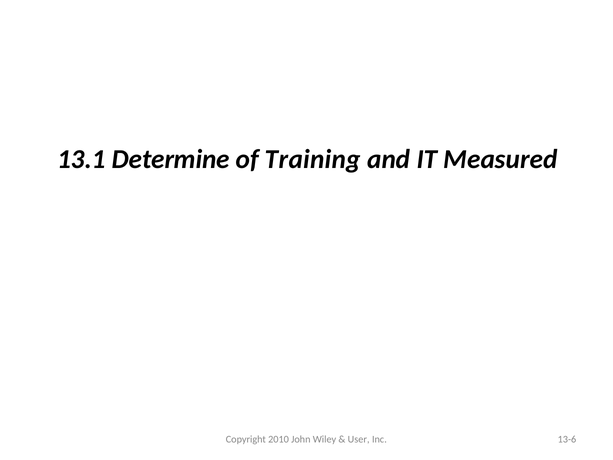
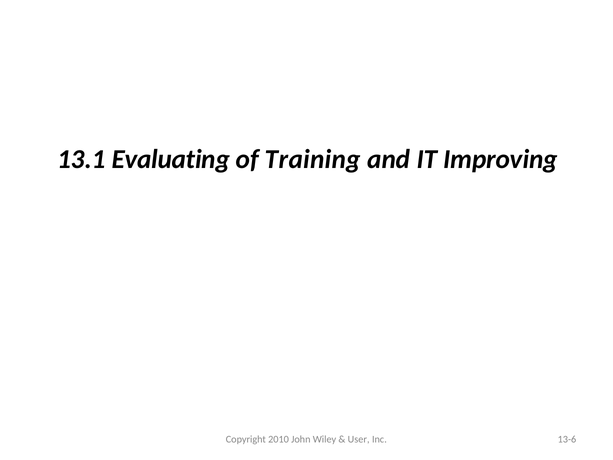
Determine: Determine -> Evaluating (171, 159)
Measured: Measured -> Improving (500, 159)
